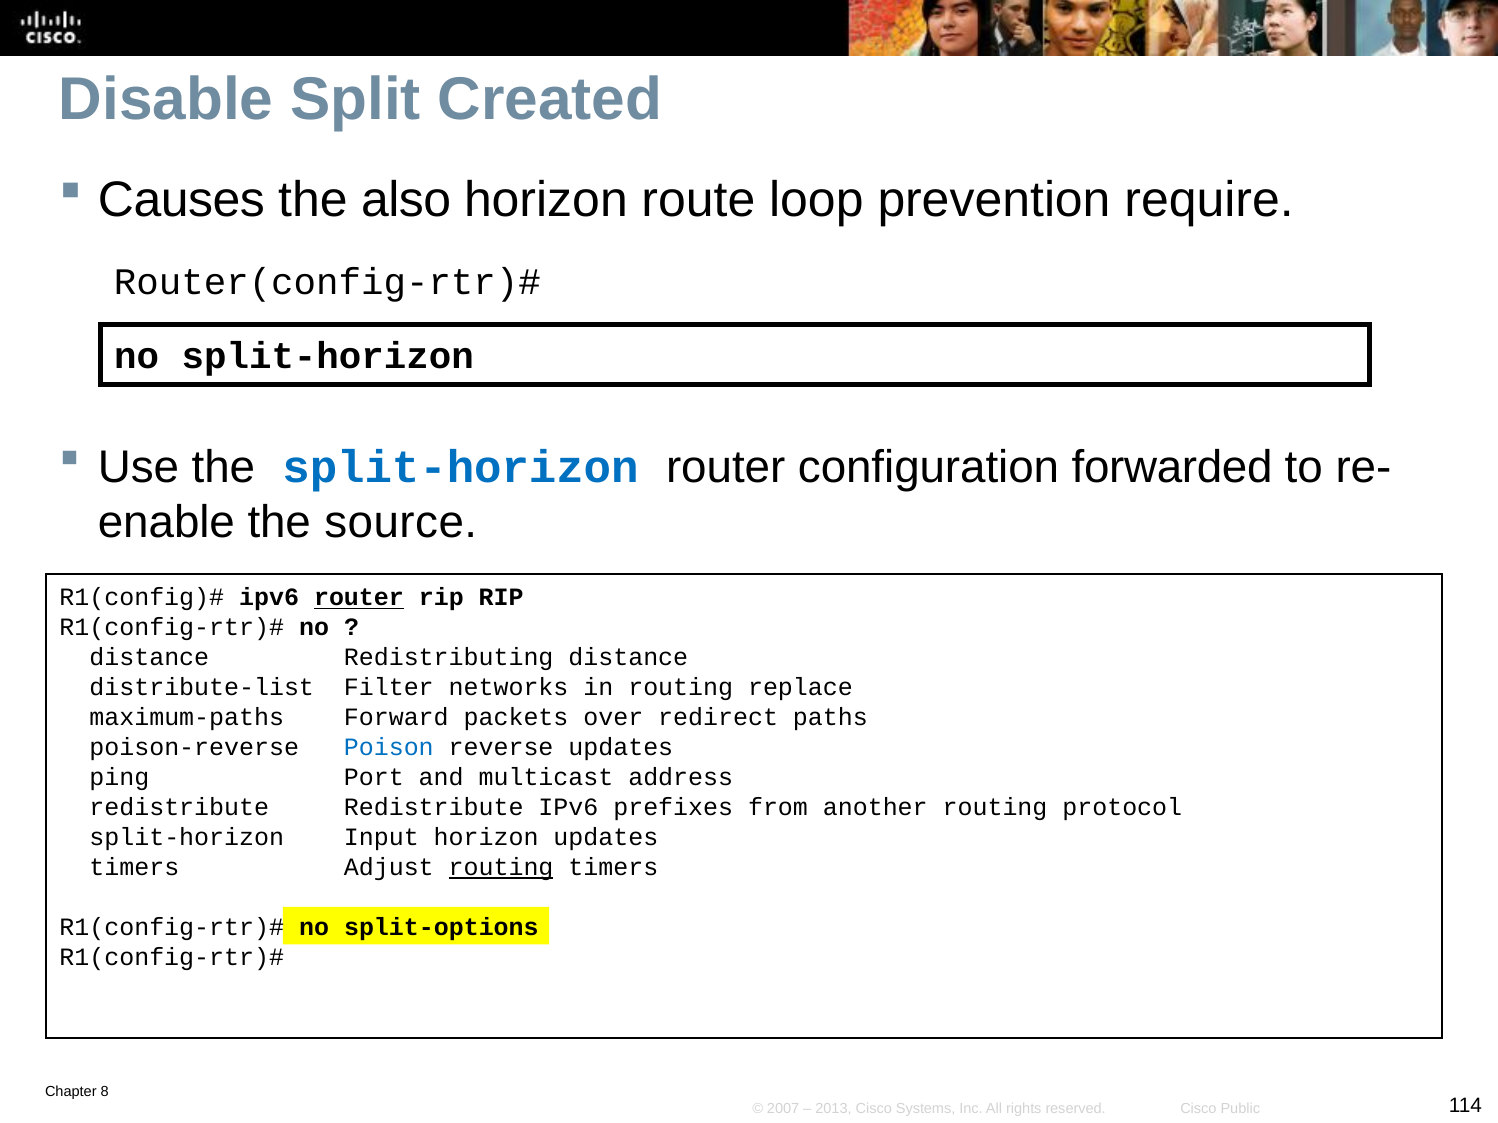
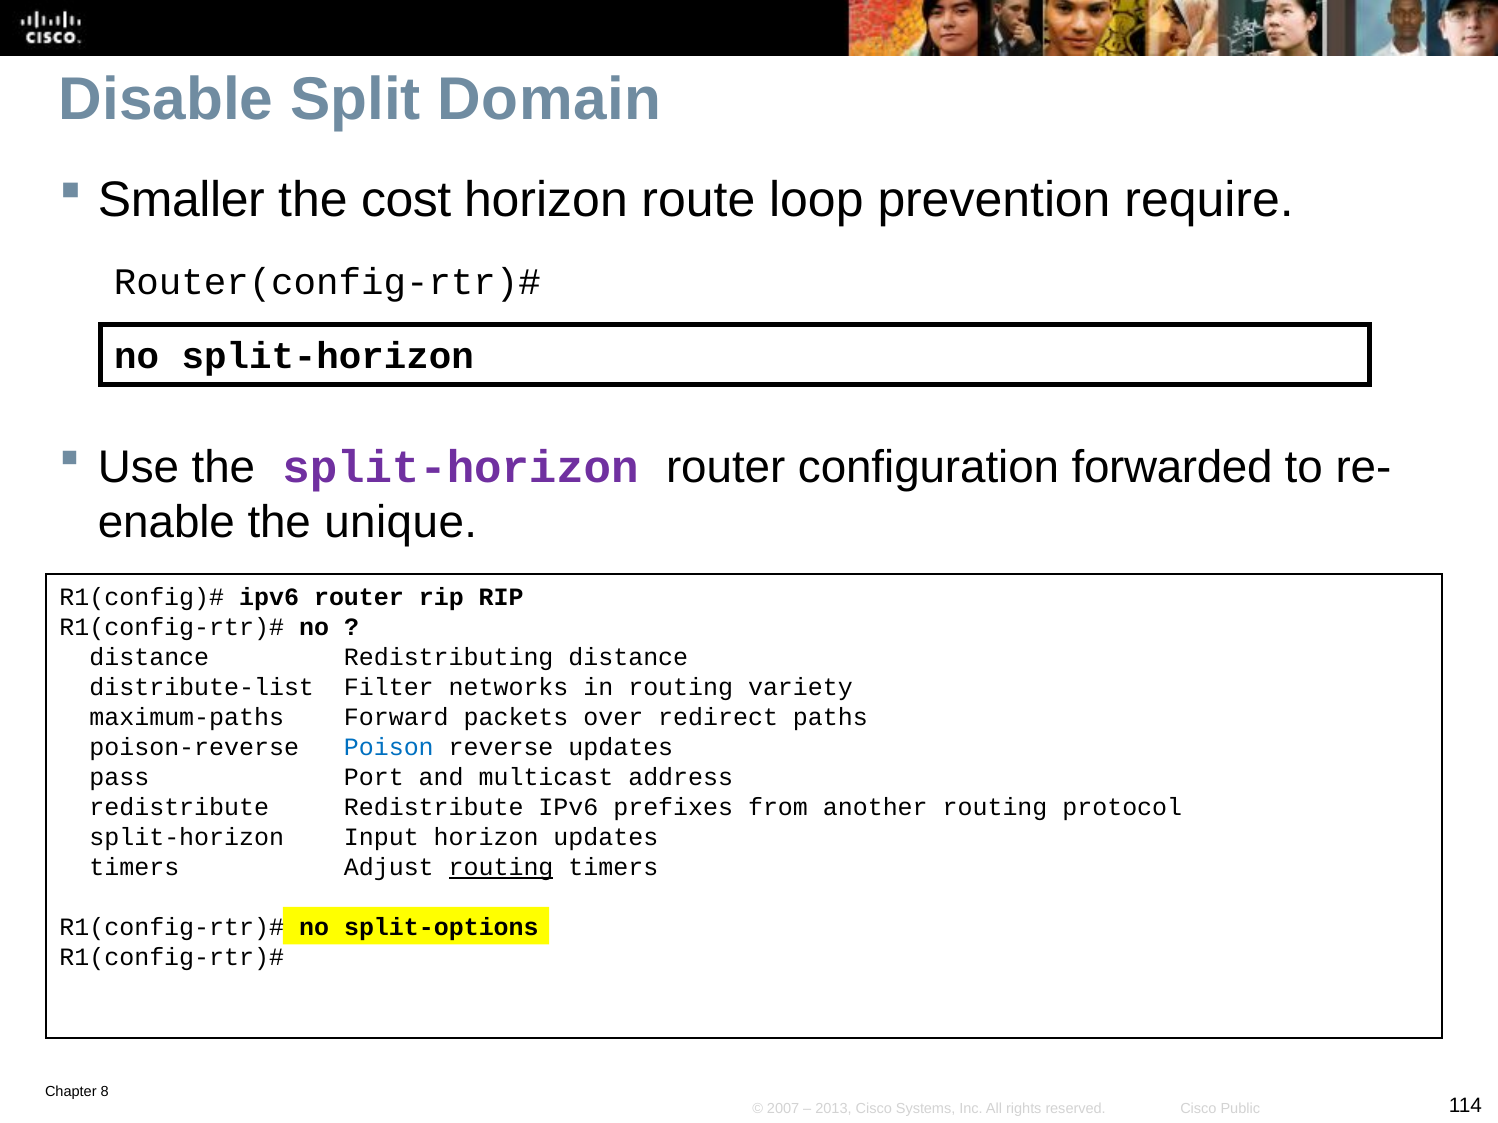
Created: Created -> Domain (550, 100)
Causes: Causes -> Smaller (181, 200)
also: also -> cost (406, 200)
split-horizon colour: blue -> purple (461, 468)
source: source -> unique (401, 522)
router underline: present -> none (359, 598)
replace: replace -> variety (800, 688)
ping: ping -> pass (119, 778)
